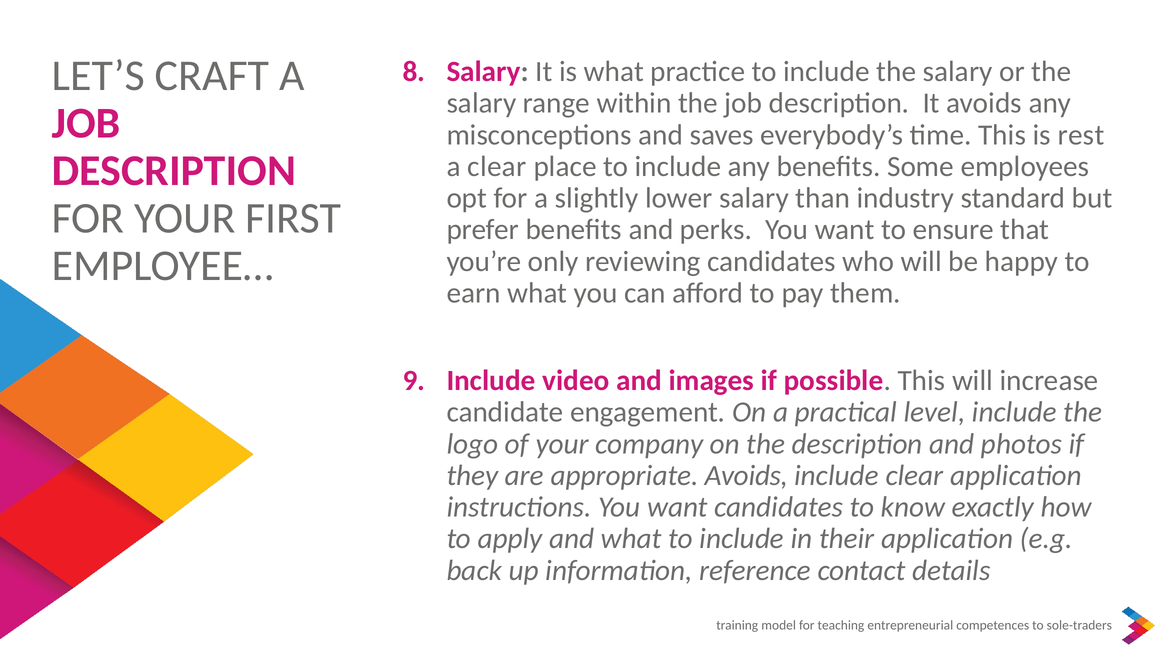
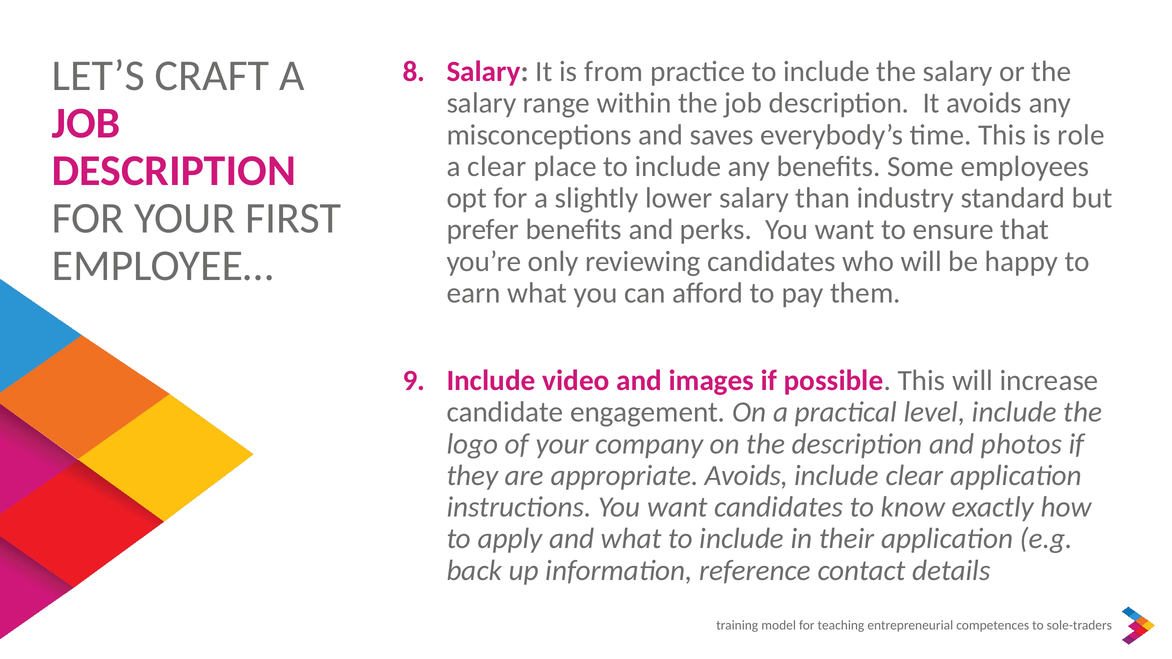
is what: what -> from (614, 72)
rest: rest -> role (1081, 135)
